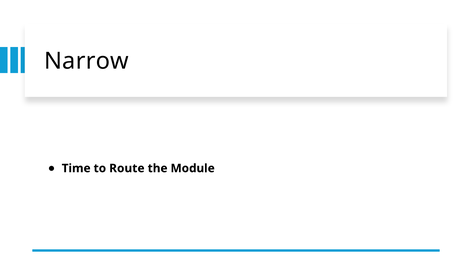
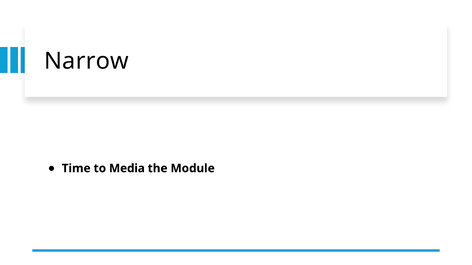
Route: Route -> Media (127, 169)
